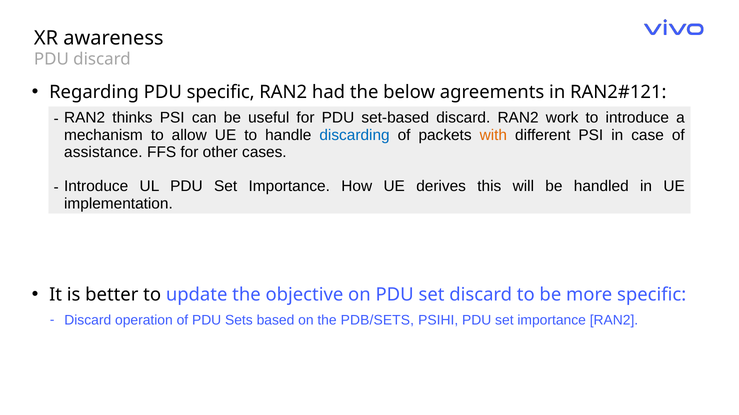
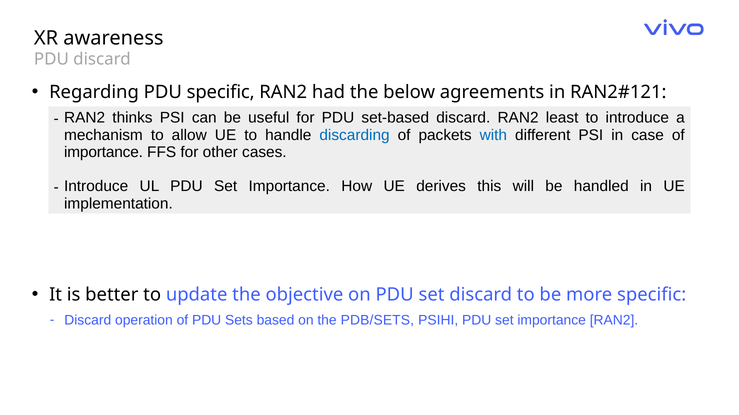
work: work -> least (562, 118)
with colour: orange -> blue (493, 135)
assistance: assistance -> importance (103, 152)
